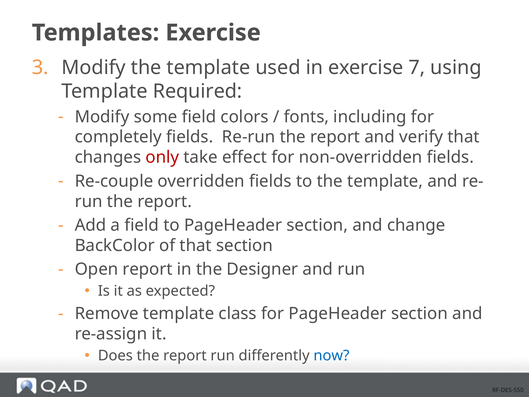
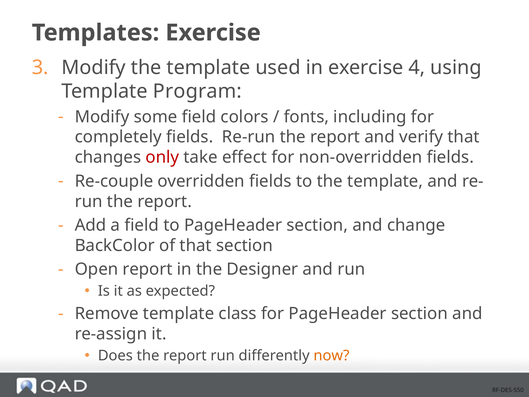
7: 7 -> 4 (417, 68)
Required: Required -> Program (197, 91)
now colour: blue -> orange (331, 355)
